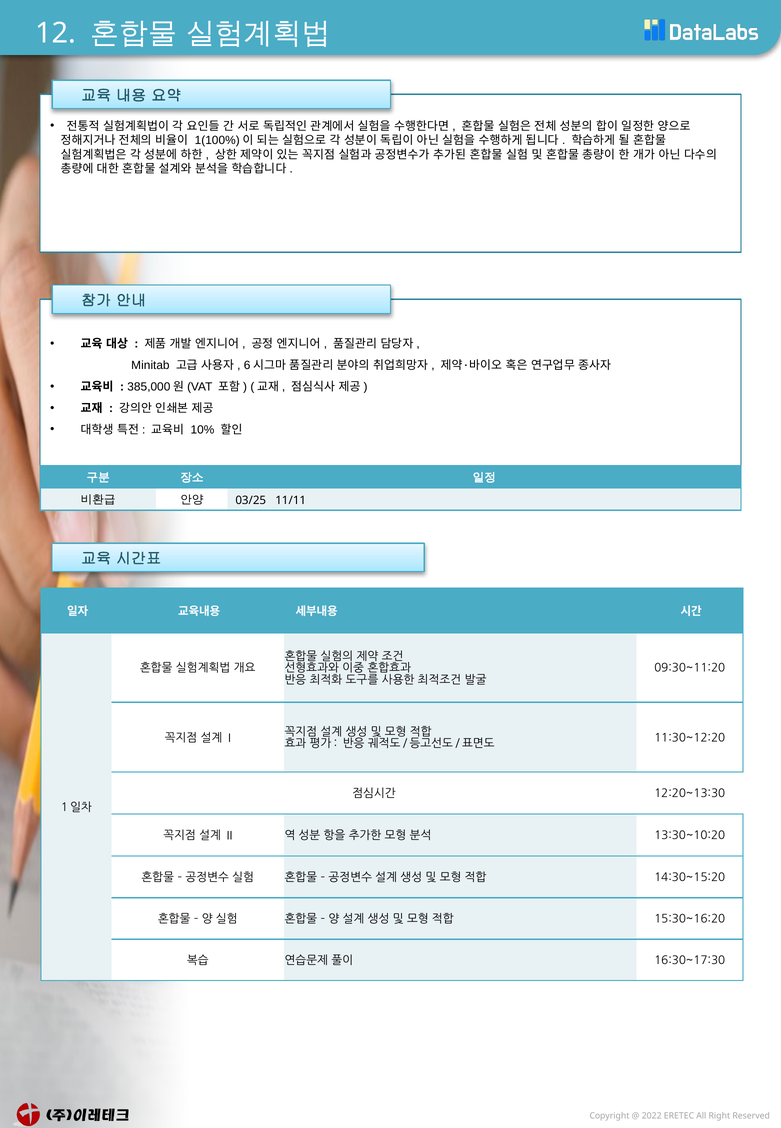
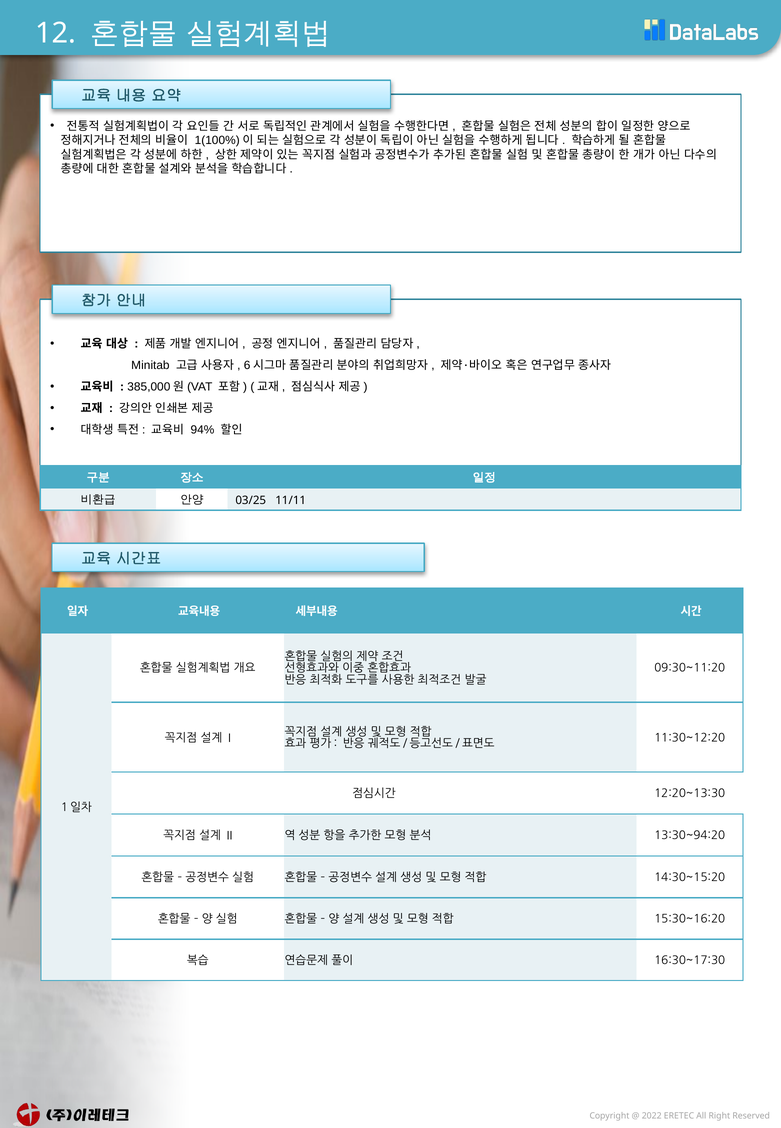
10%: 10% -> 94% (202, 430)
13:30~10:20: 13:30~10:20 -> 13:30~94:20 (690, 836)
